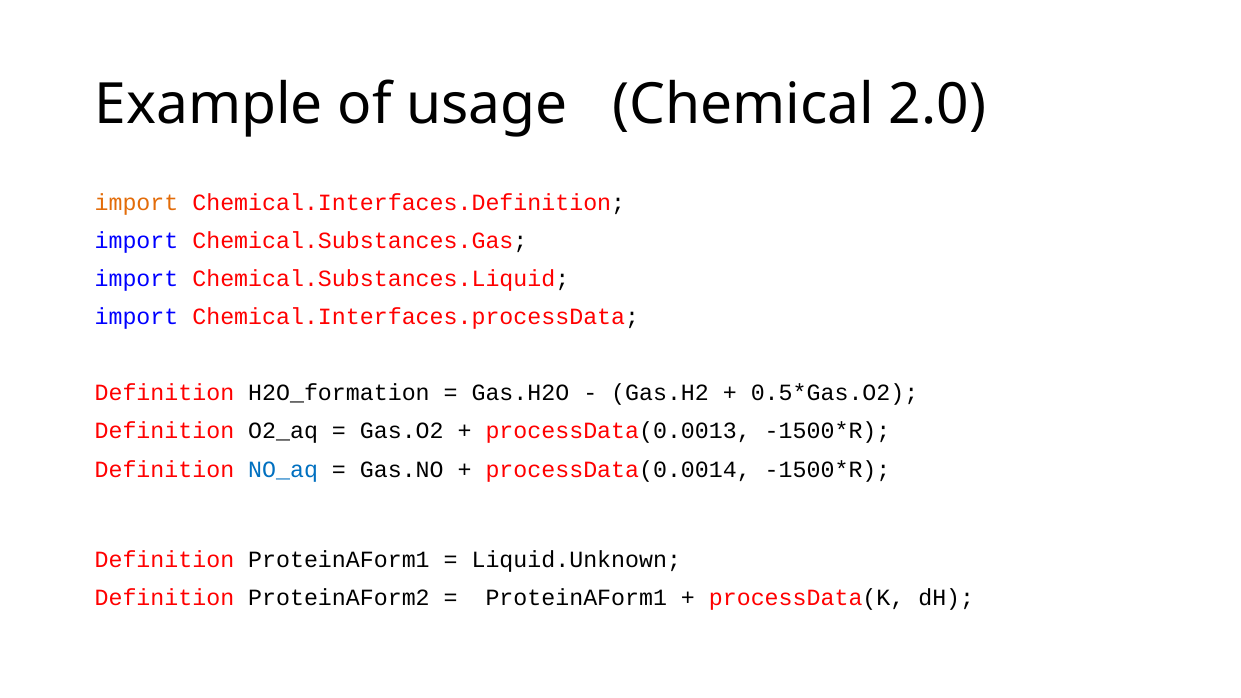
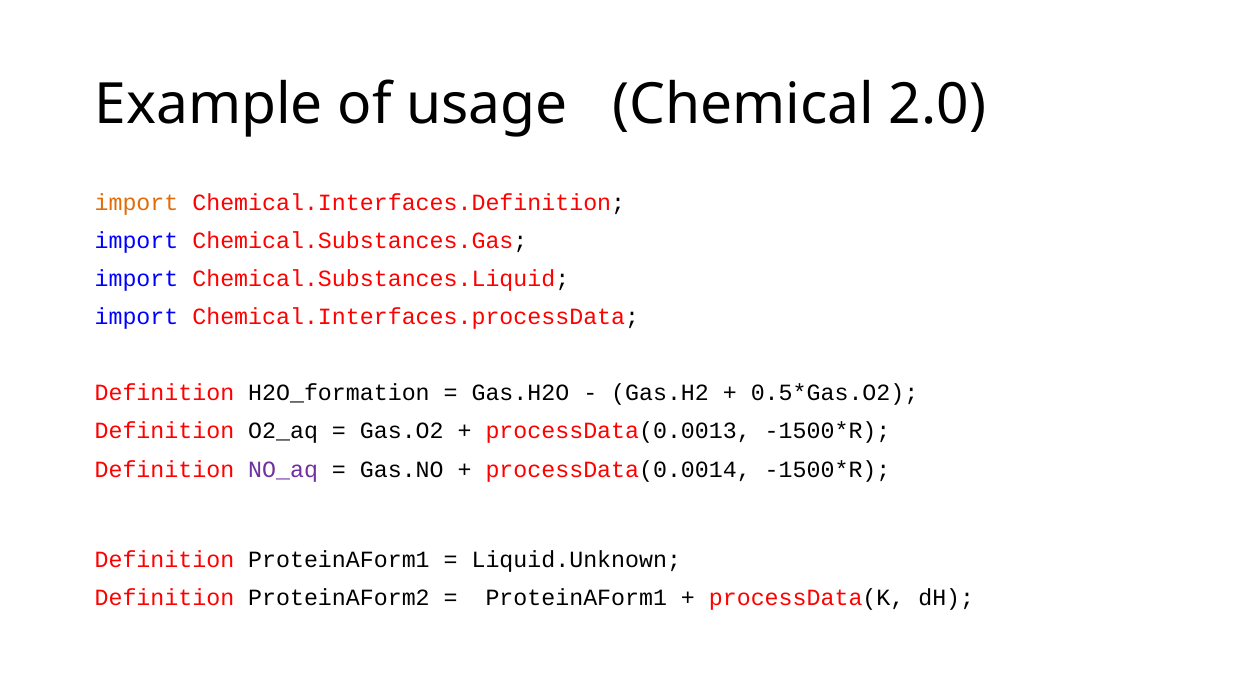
NO_aq colour: blue -> purple (283, 469)
